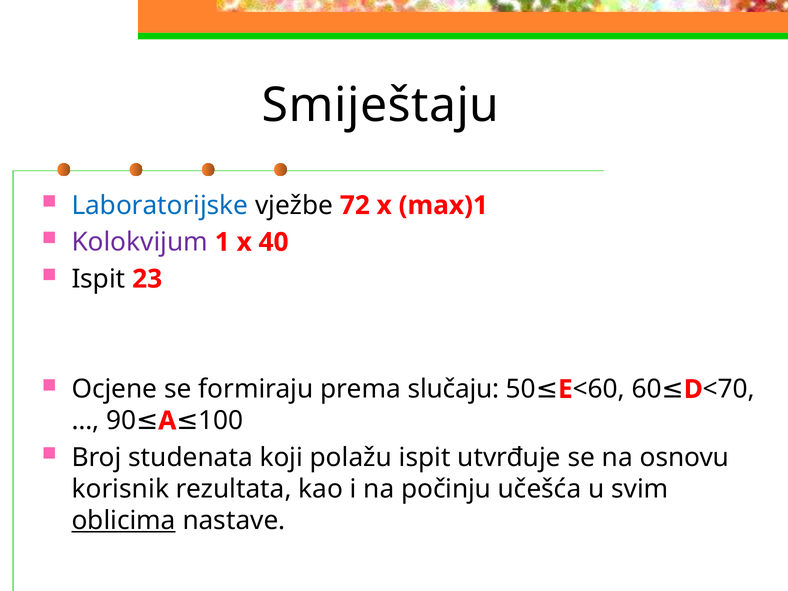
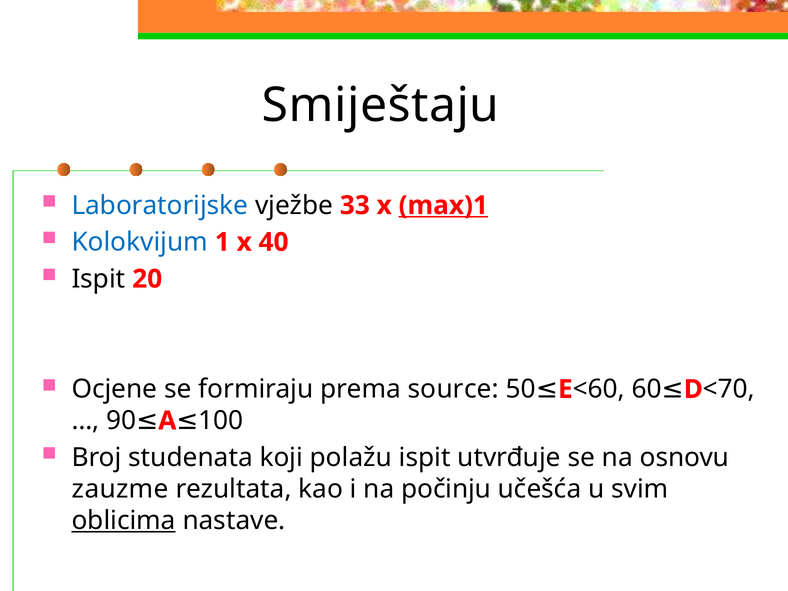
72: 72 -> 33 (355, 205)
max)1 underline: none -> present (443, 205)
Kolokvijum colour: purple -> blue (140, 242)
23: 23 -> 20 (147, 279)
slučaju: slučaju -> source (453, 389)
korisnik: korisnik -> zauzme (120, 489)
